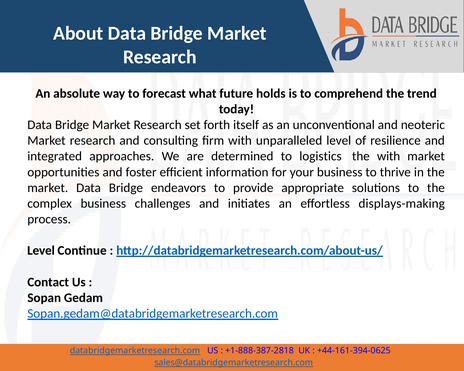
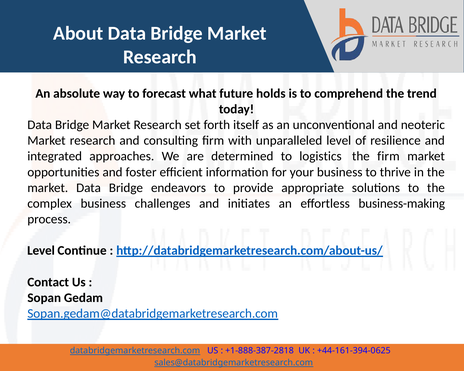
the with: with -> firm (388, 156)
displays-making: displays-making -> business-making (402, 204)
